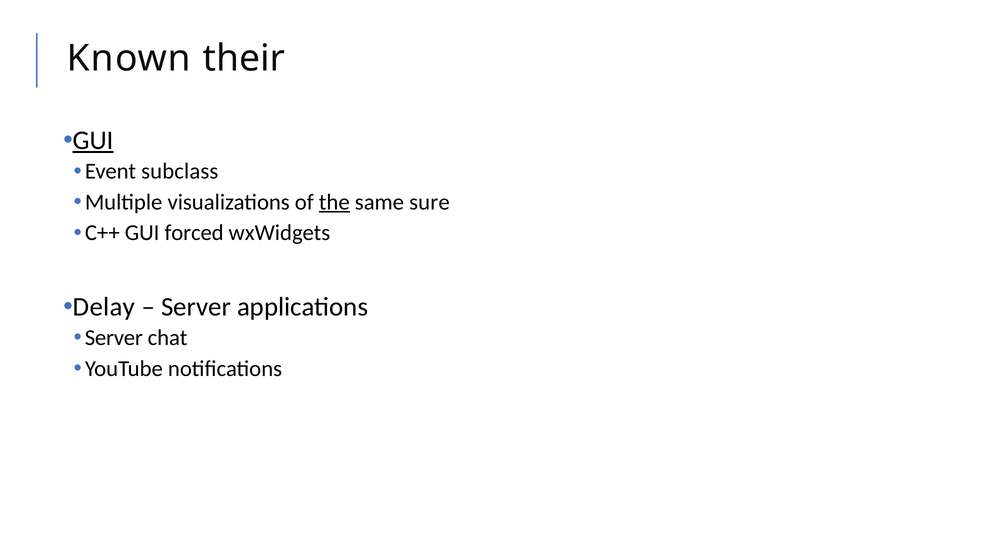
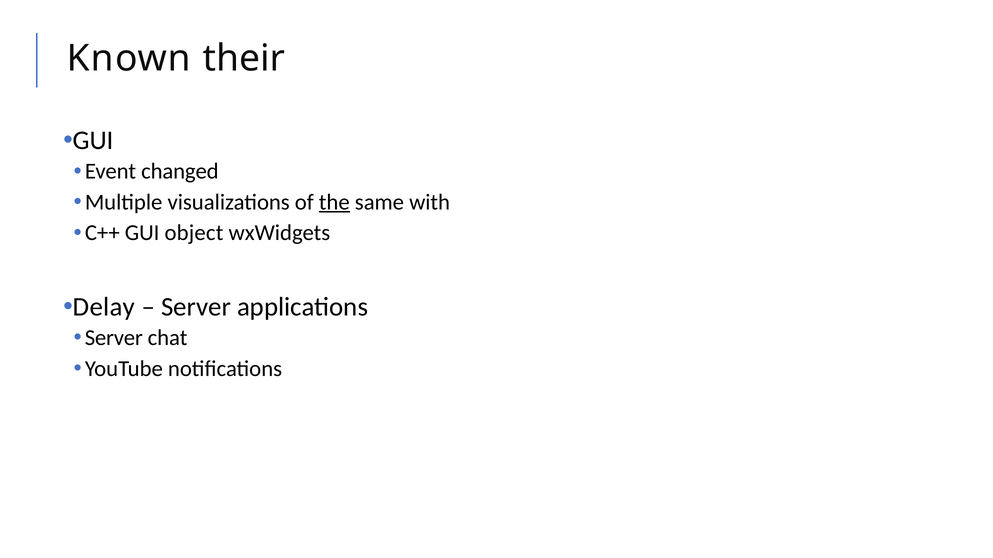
GUI underline: present -> none (93, 141)
subclass: subclass -> changed (180, 172)
sure: sure -> with (430, 202)
forced: forced -> object (194, 233)
